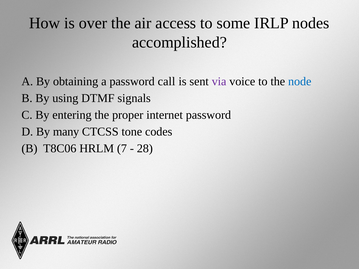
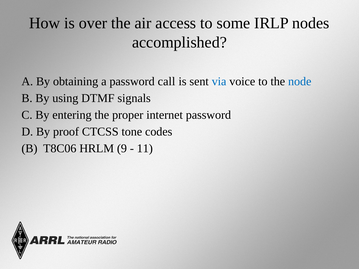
via colour: purple -> blue (219, 82)
many: many -> proof (66, 132)
7: 7 -> 9 (122, 149)
28: 28 -> 11 (145, 149)
